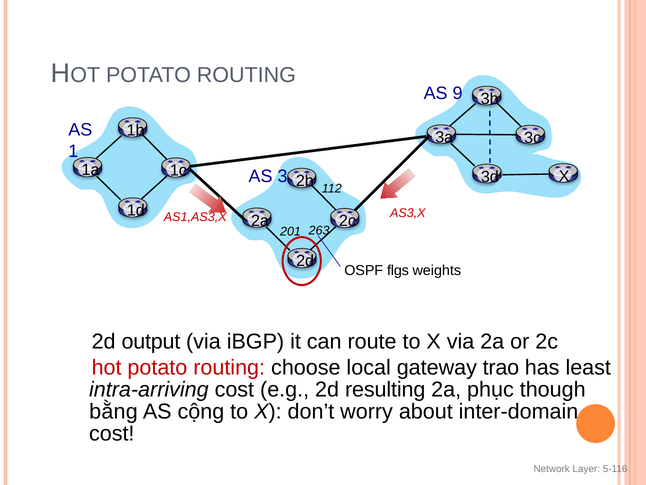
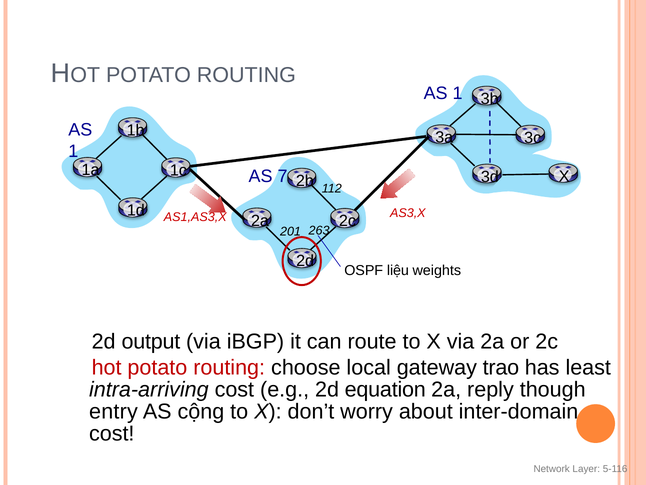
9: 9 -> 1 (458, 93)
3: 3 -> 7 (283, 176)
flgs: flgs -> liệu (398, 270)
resulting: resulting -> equation (385, 389)
phục: phục -> reply (490, 389)
bằng: bằng -> entry (113, 411)
